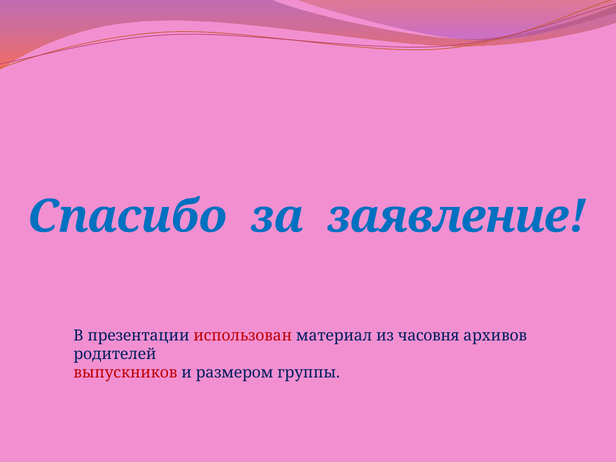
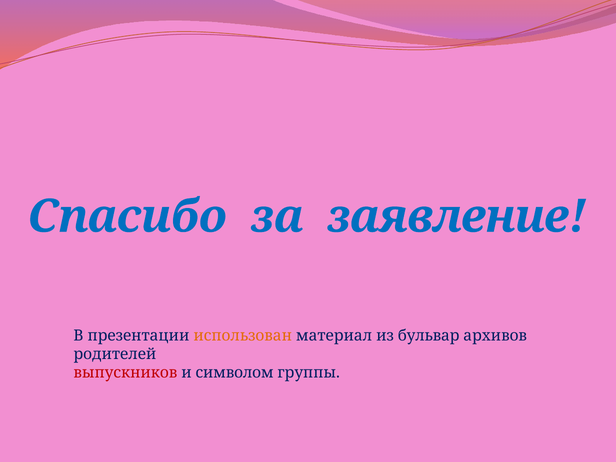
использован colour: red -> orange (243, 336)
часовня: часовня -> бульвар (429, 336)
размером: размером -> символом (235, 373)
